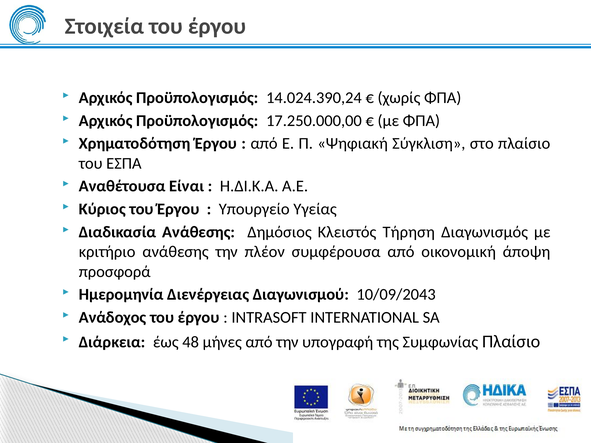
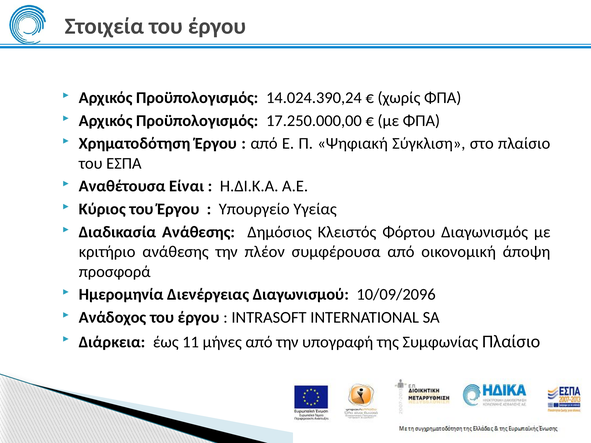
Τήρηση: Τήρηση -> Φόρτου (409, 232)
10/09/2043: 10/09/2043 -> 10/09/2096 (396, 295)
48: 48 -> 11 (191, 342)
